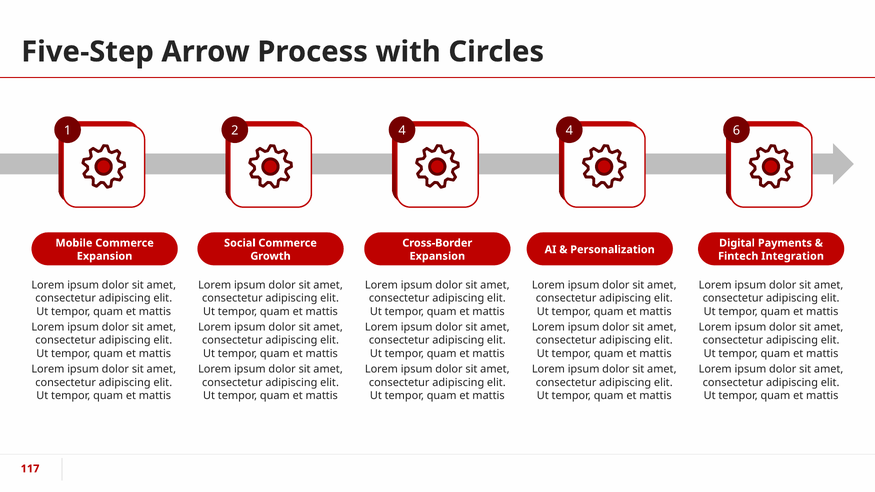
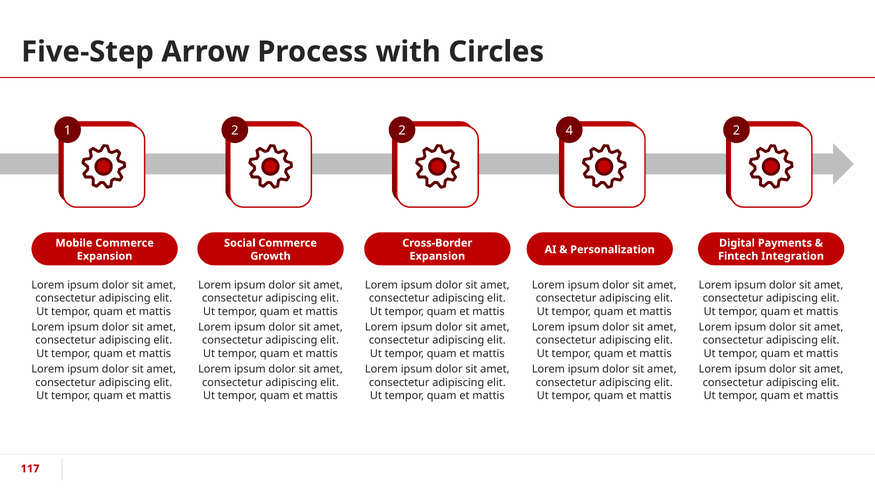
2 4: 4 -> 2 (402, 131)
4 6: 6 -> 2 (736, 131)
